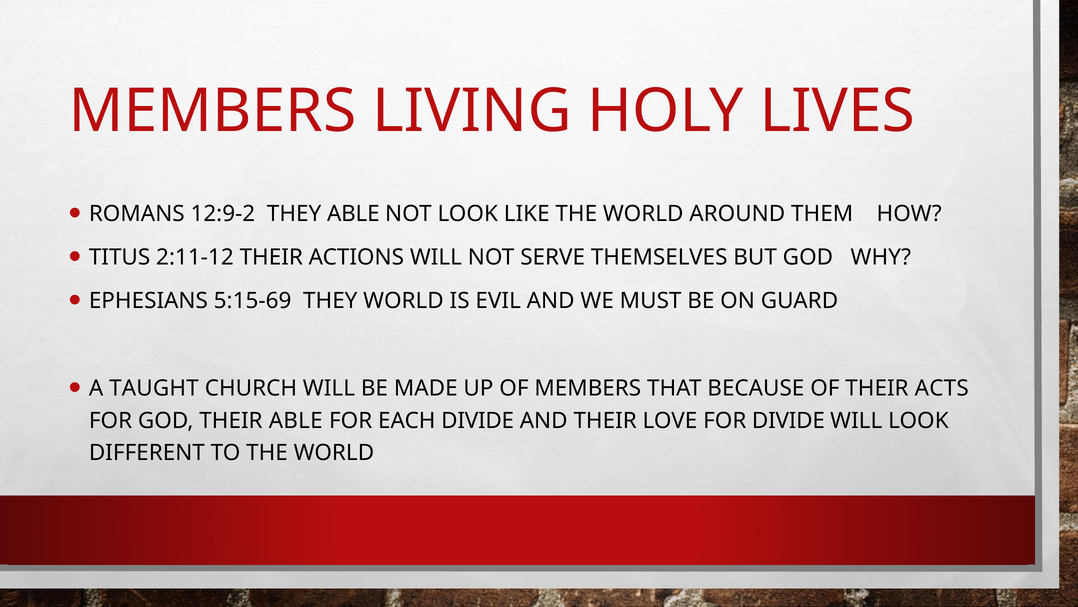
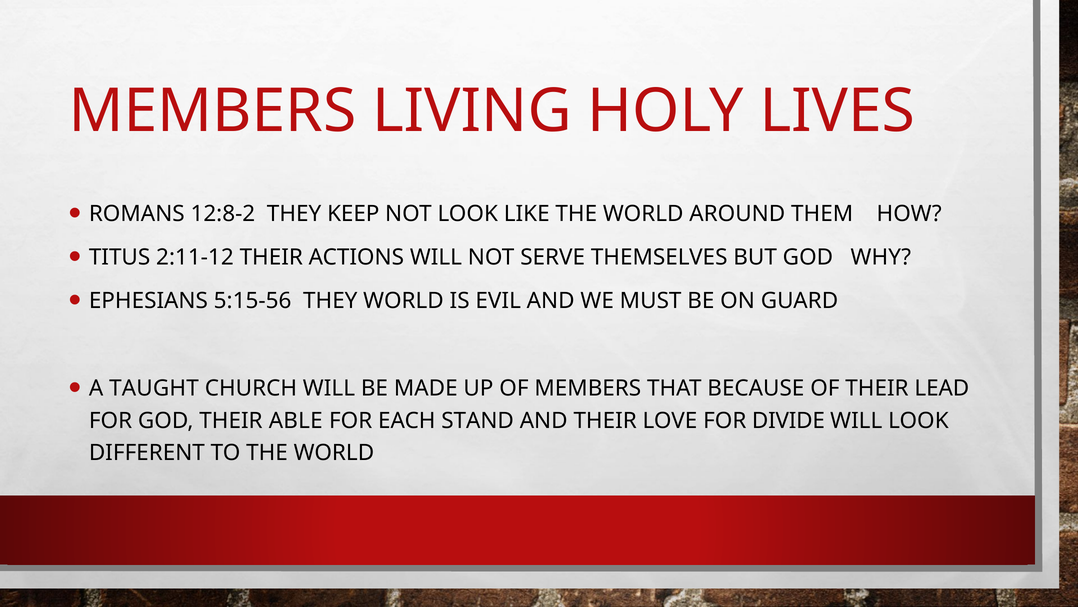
12:9-2: 12:9-2 -> 12:8-2 (223, 214)
THEY ABLE: ABLE -> KEEP (353, 214)
5:15-69: 5:15-69 -> 5:15-56 (253, 301)
ACTS: ACTS -> LEAD (942, 388)
EACH DIVIDE: DIVIDE -> STAND (478, 420)
